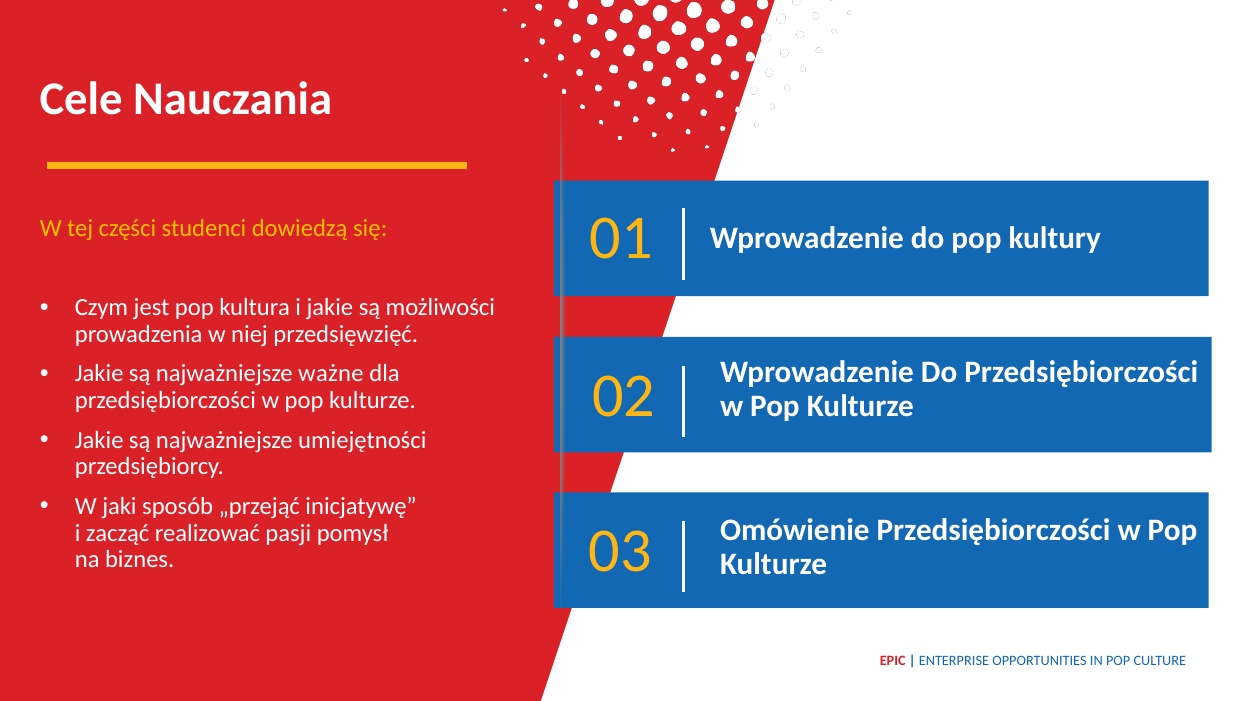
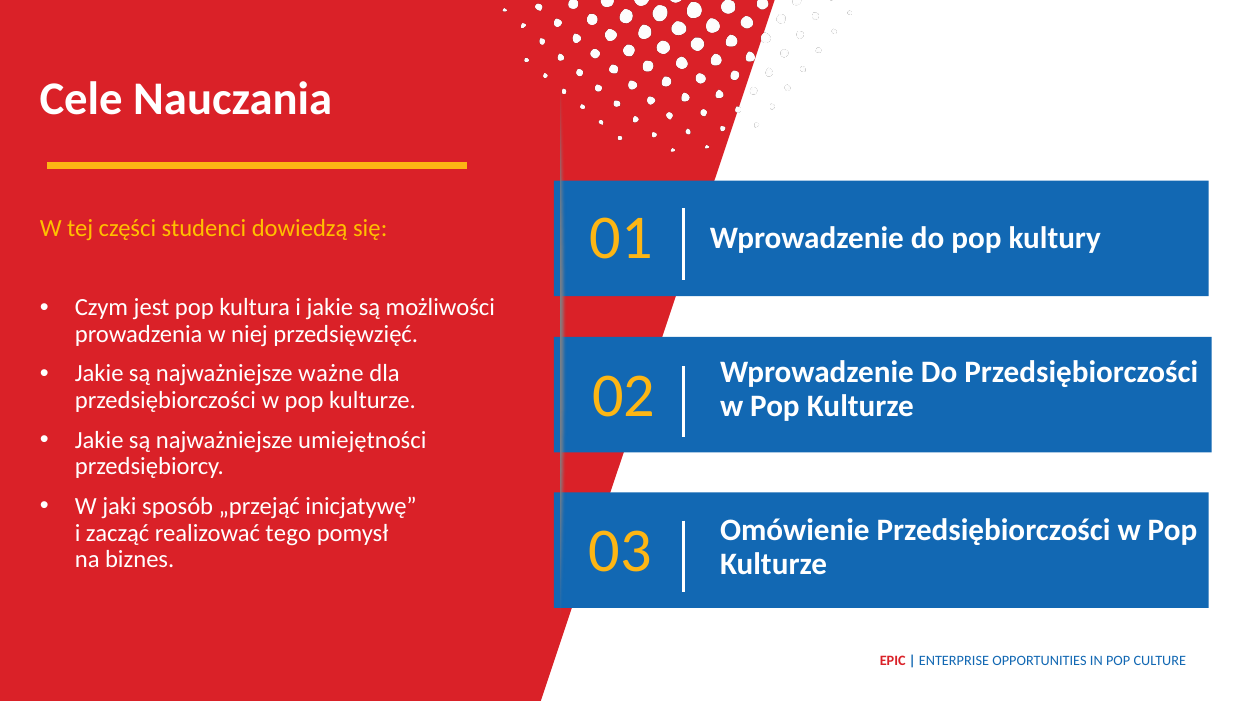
pasji: pasji -> tego (288, 533)
